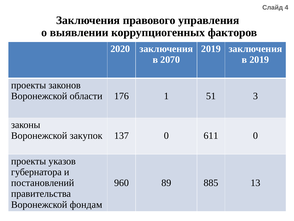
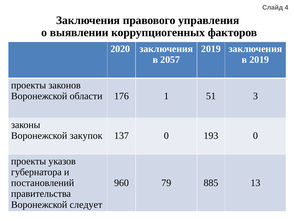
2070: 2070 -> 2057 (170, 60)
611: 611 -> 193 (211, 135)
89: 89 -> 79 (166, 182)
фондам: фондам -> следует (86, 204)
